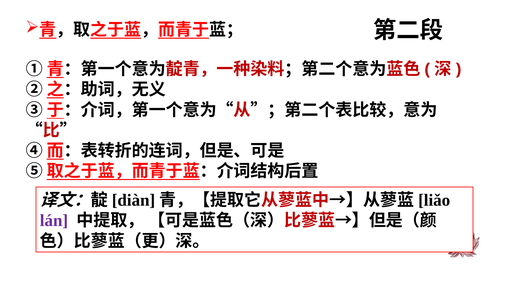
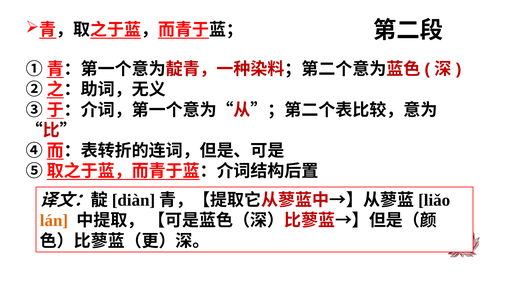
lán colour: purple -> orange (54, 220)
